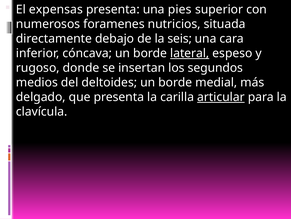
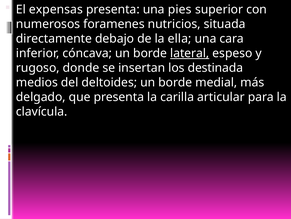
seis: seis -> ella (180, 39)
segundos: segundos -> destinada (215, 68)
articular underline: present -> none (221, 97)
